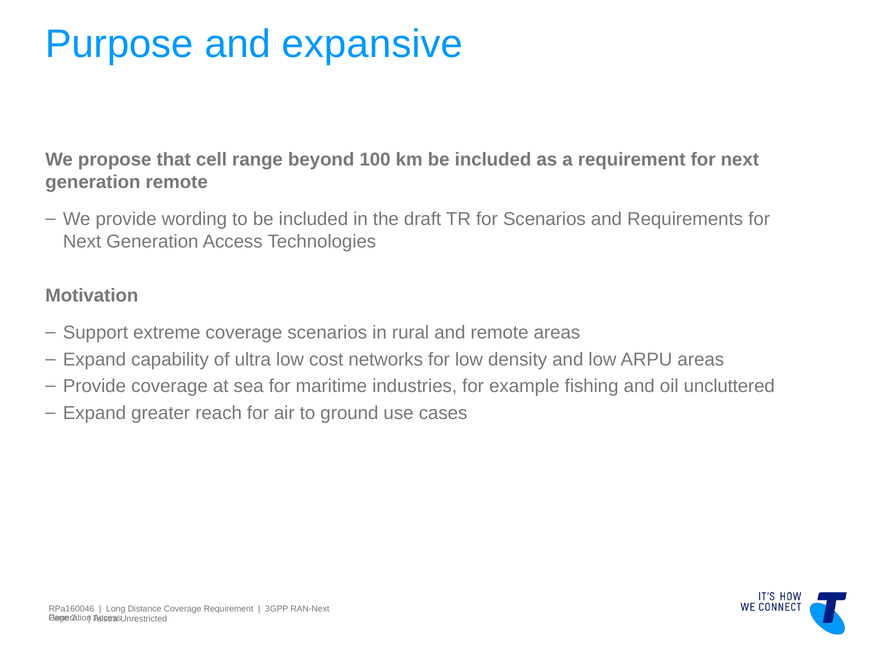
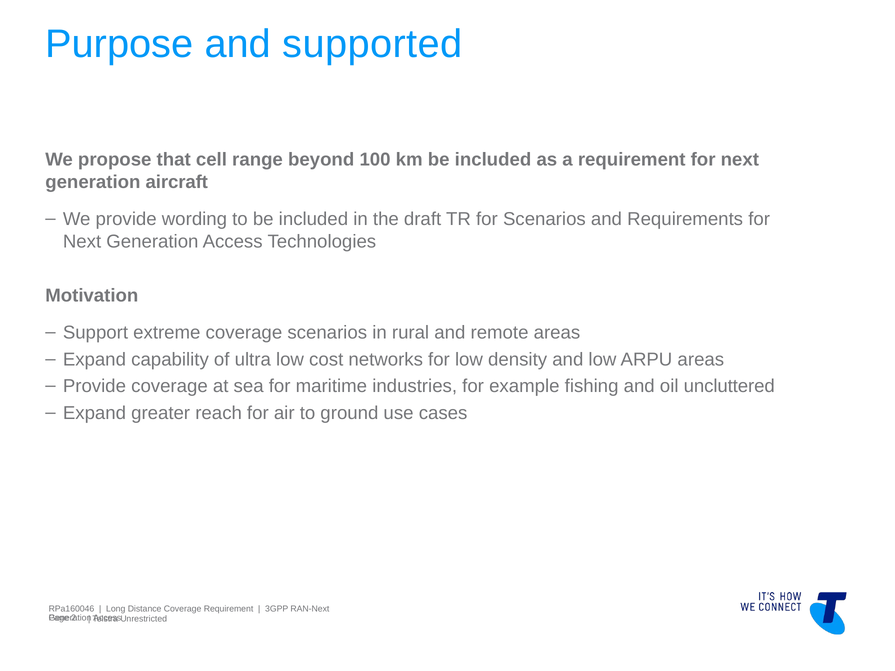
expansive: expansive -> supported (372, 44)
generation remote: remote -> aircraft (177, 182)
